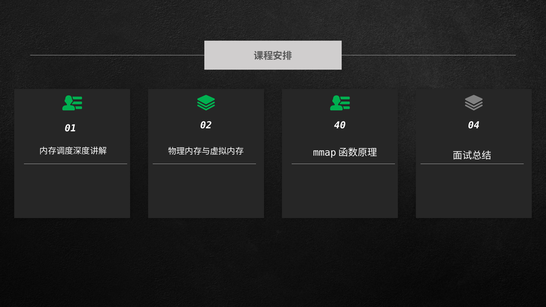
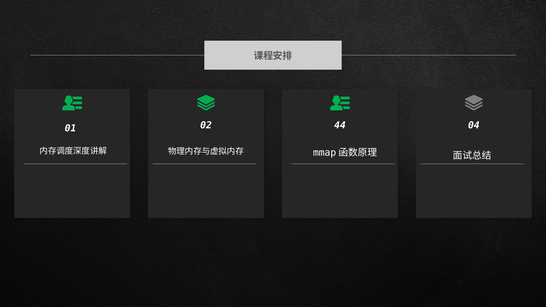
40: 40 -> 44 (340, 126)
